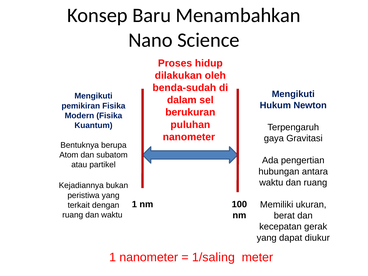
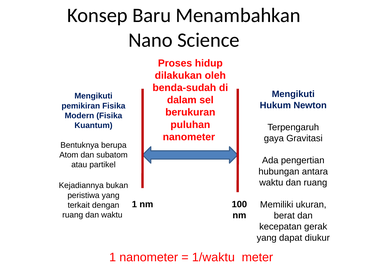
1/saling: 1/saling -> 1/waktu (213, 257)
